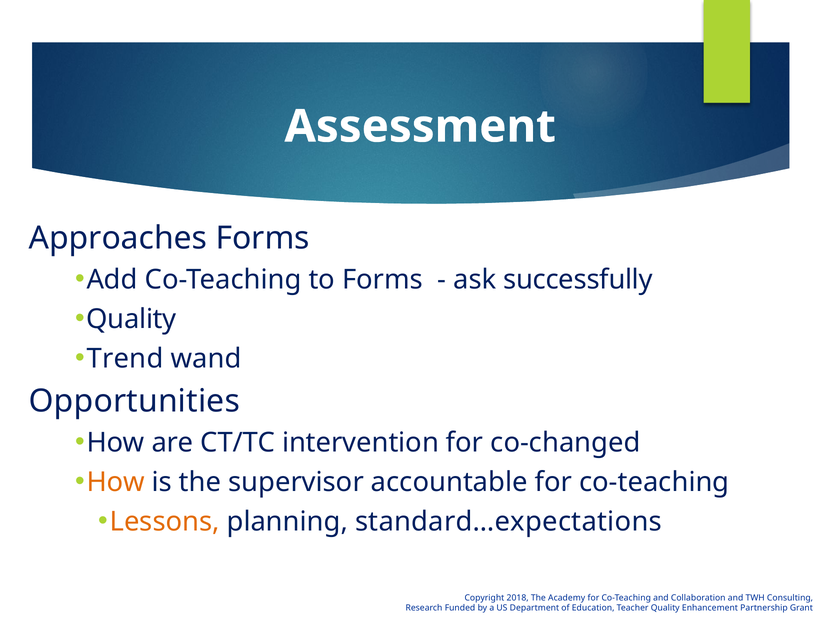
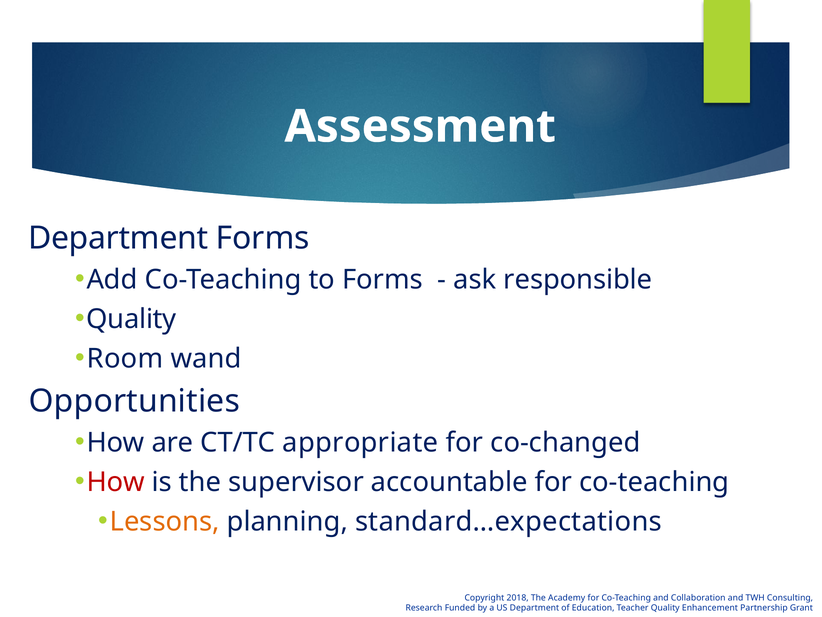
Approaches: Approaches -> Department (118, 238)
successfully: successfully -> responsible (578, 280)
Trend: Trend -> Room (125, 358)
intervention: intervention -> appropriate (360, 442)
How colour: orange -> red (116, 482)
